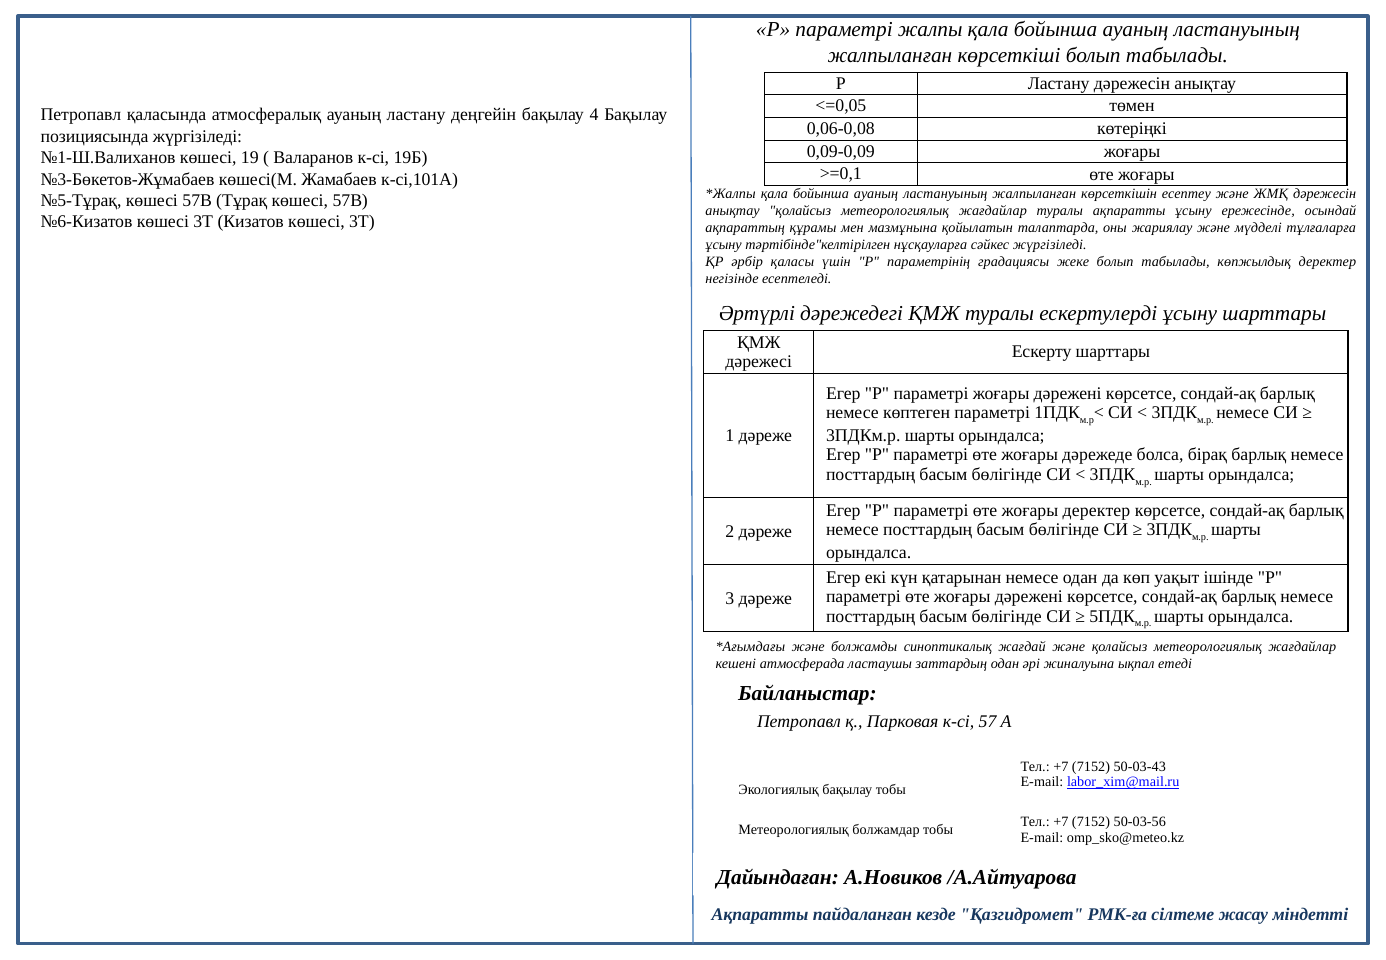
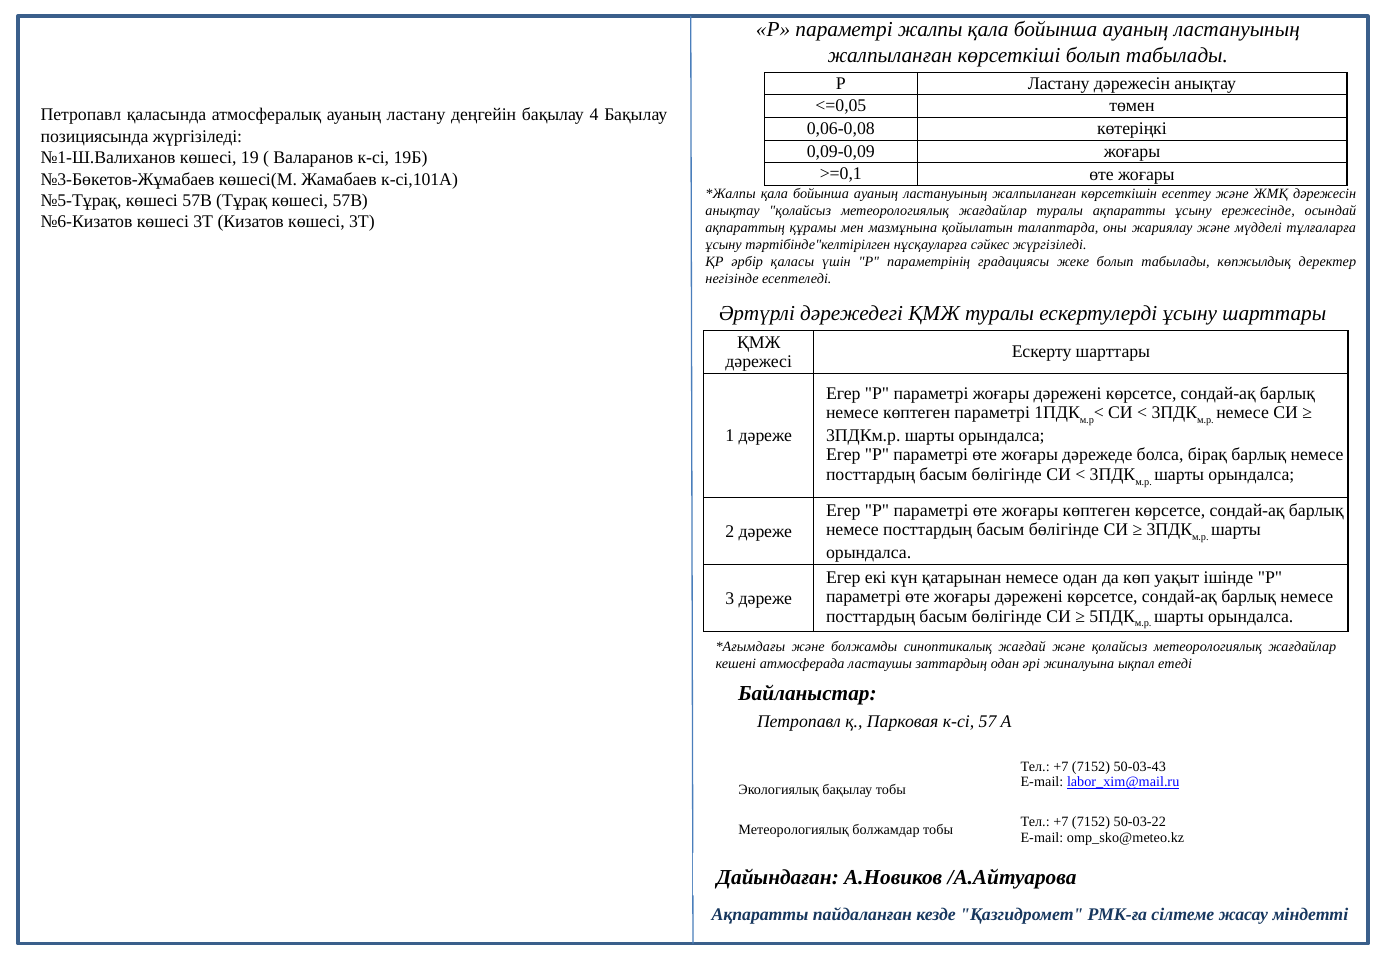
жоғары деректер: деректер -> көптеген (1097, 510)
50-03-56: 50-03-56 -> 50-03-22 (1140, 821)
